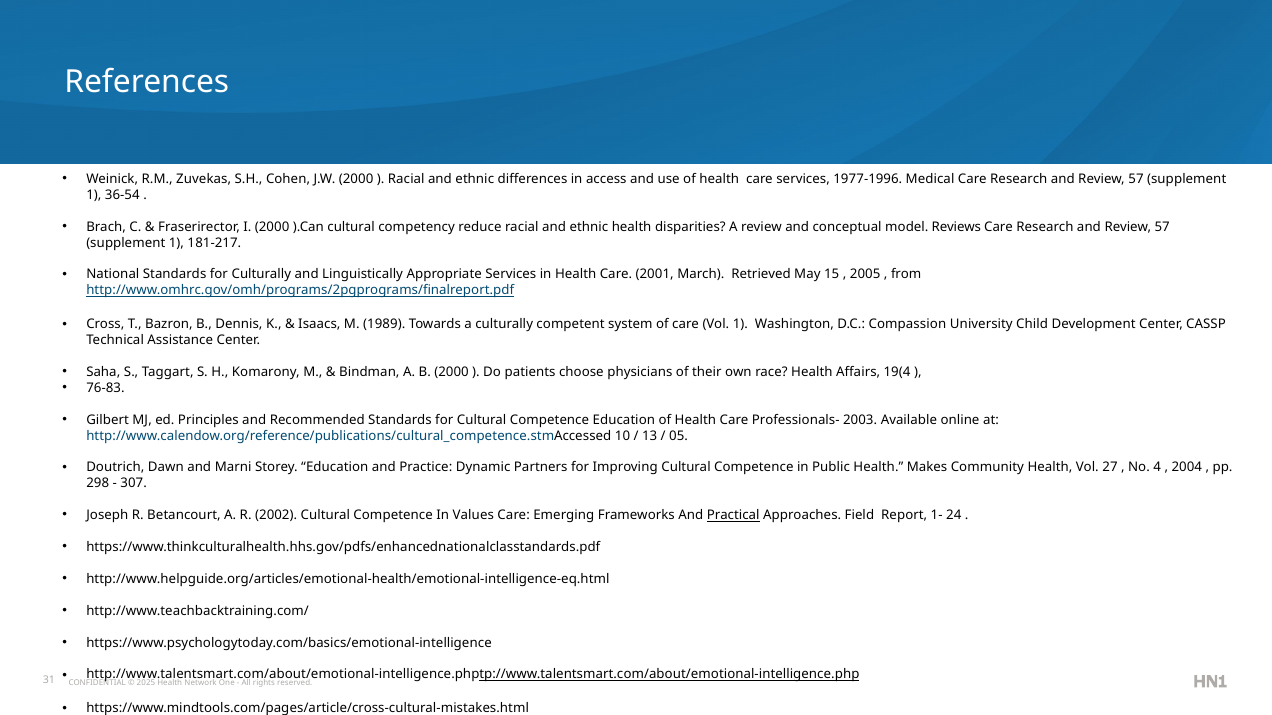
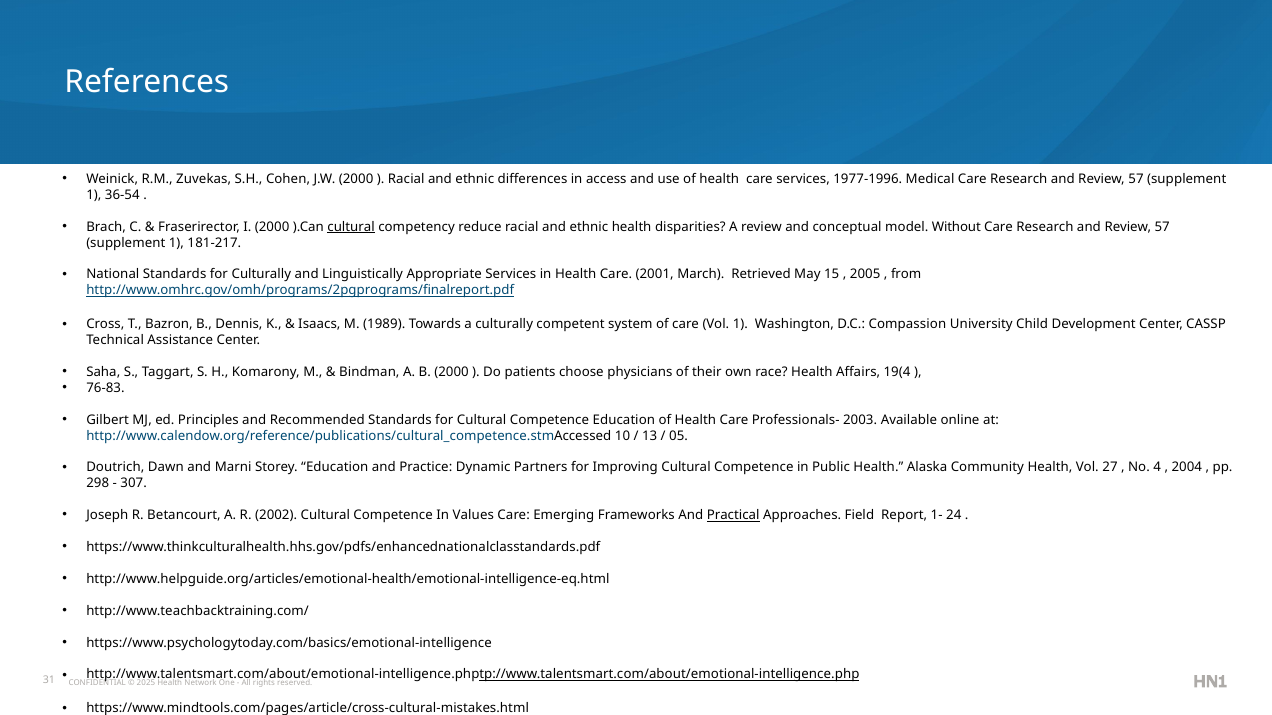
cultural underline: none -> present (351, 227)
Reviews: Reviews -> Without (956, 227)
Makes: Makes -> Alaska (927, 468)
